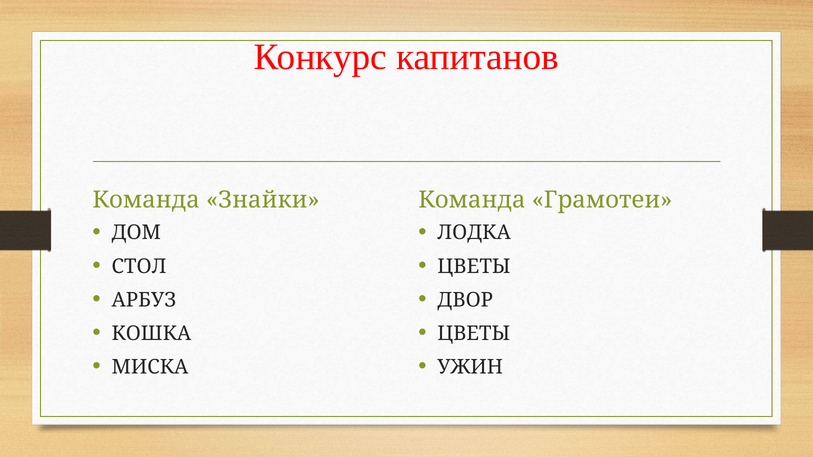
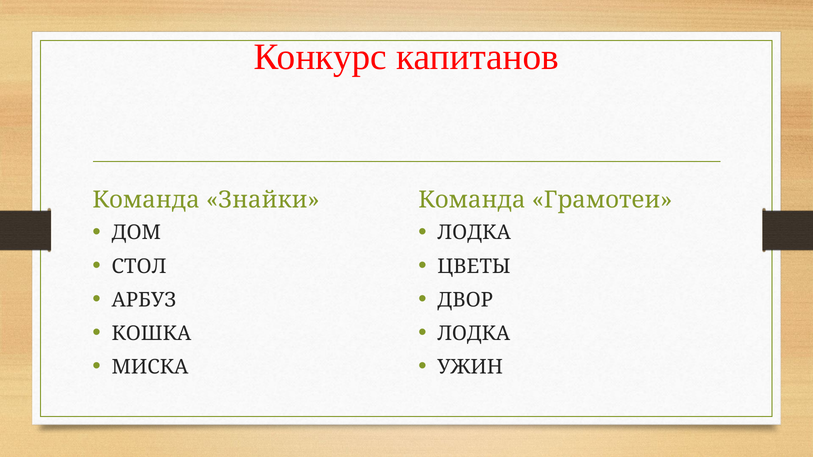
ЦВЕТЫ: ЦВЕТЫ -> ЛОДКА (474, 334)
